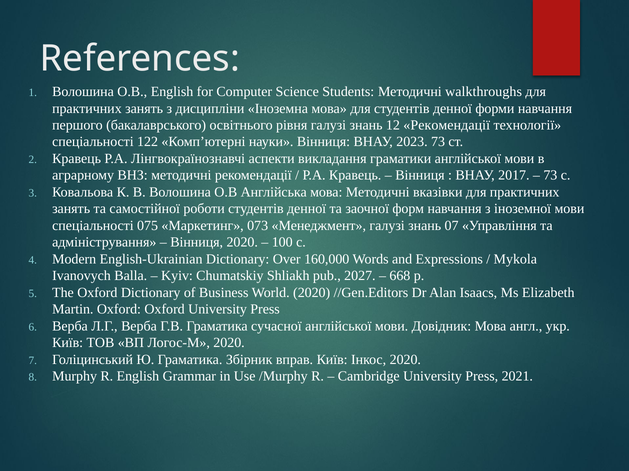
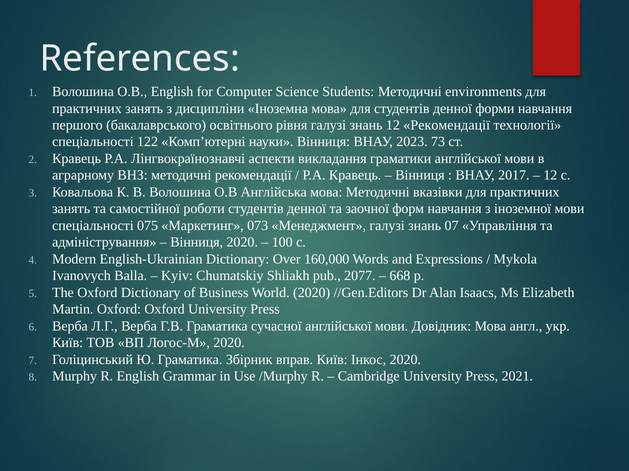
walkthroughs: walkthroughs -> environments (484, 92)
73: 73 -> 12 (550, 176)
2027: 2027 -> 2077 (360, 276)
